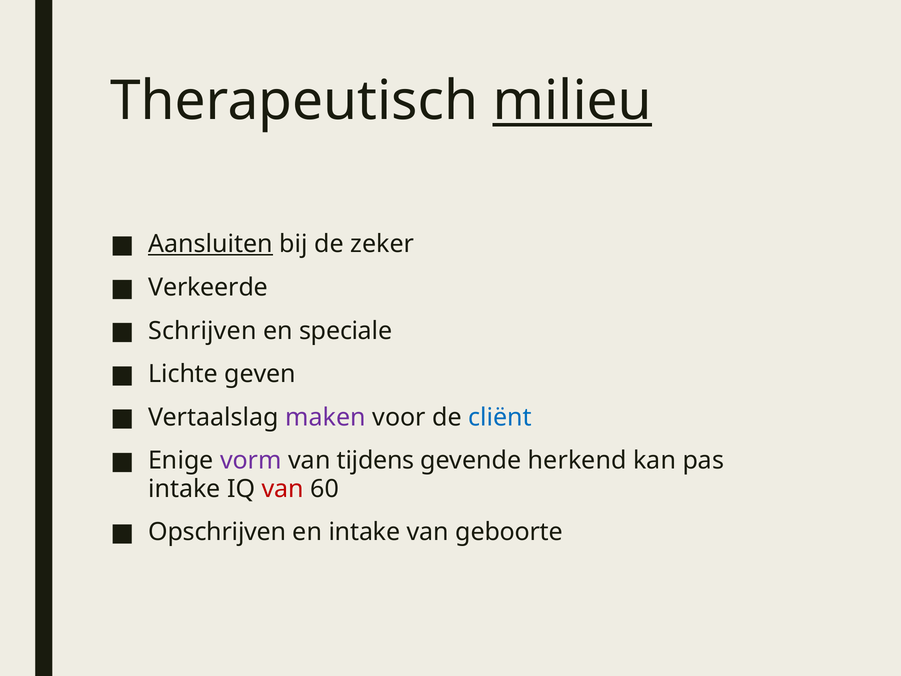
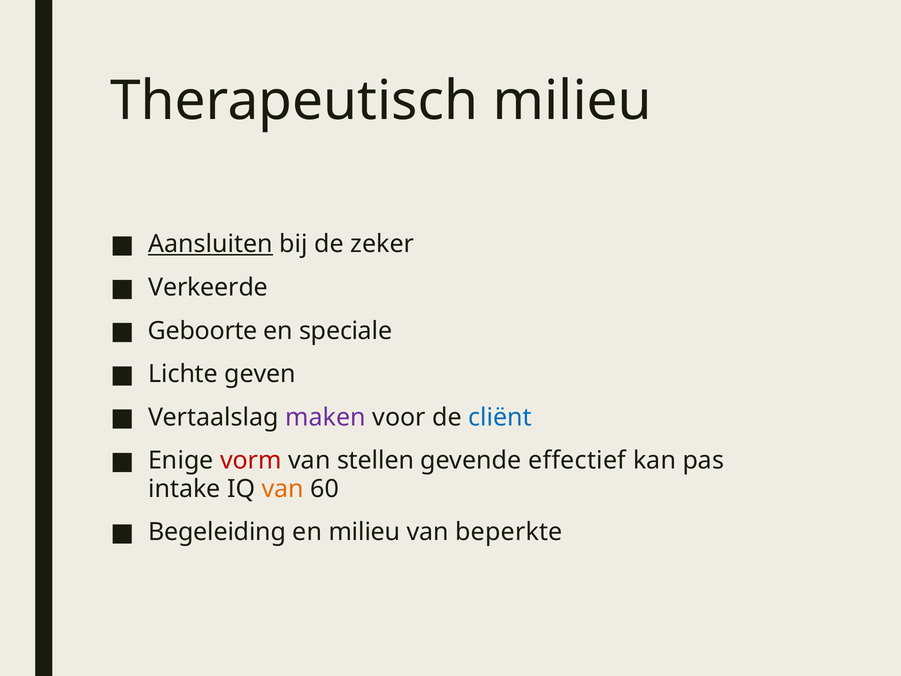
milieu underline: present -> none (572, 101)
Schrijven: Schrijven -> Geboorte (203, 331)
vorm colour: purple -> red (251, 460)
tijdens: tijdens -> stellen (376, 460)
herkend: herkend -> effectief (577, 460)
van colour: red -> orange (283, 489)
Opschrijven: Opschrijven -> Begeleiding (217, 532)
en intake: intake -> milieu (364, 532)
geboorte: geboorte -> beperkte (509, 532)
